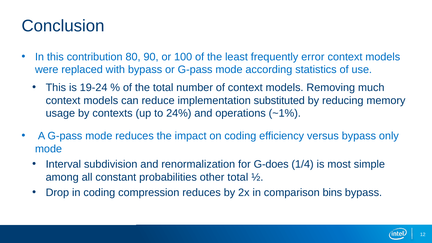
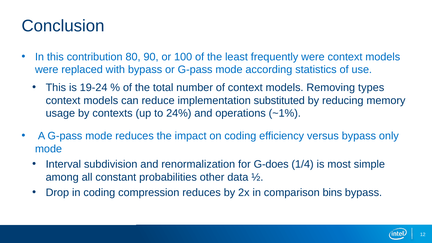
frequently error: error -> were (313, 57)
much: much -> types (371, 88)
other total: total -> data (238, 177)
